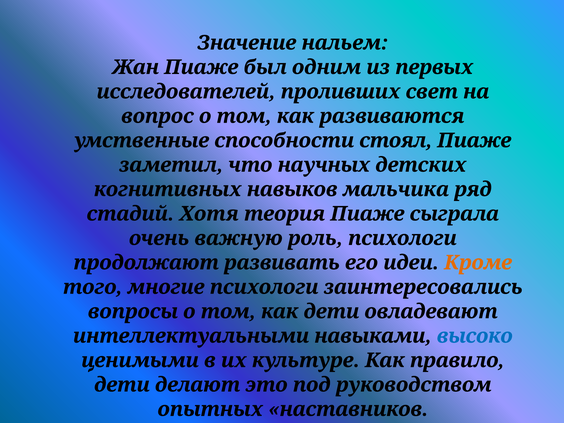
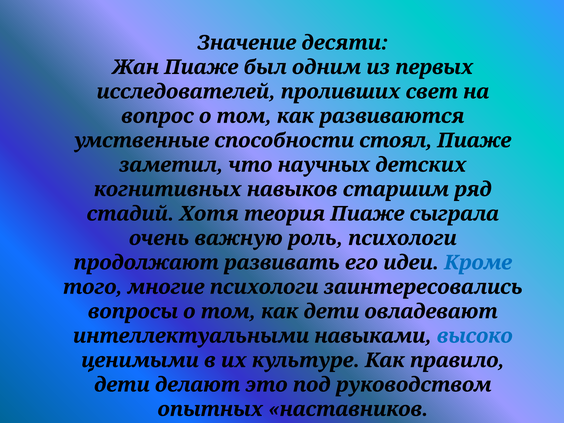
нальем: нальем -> десяти (345, 43)
мальчика: мальчика -> старшим (396, 189)
Кроме colour: orange -> blue (478, 263)
